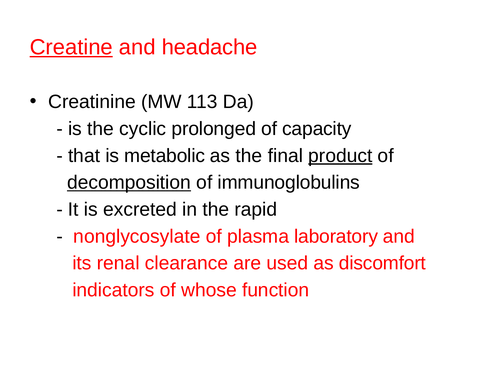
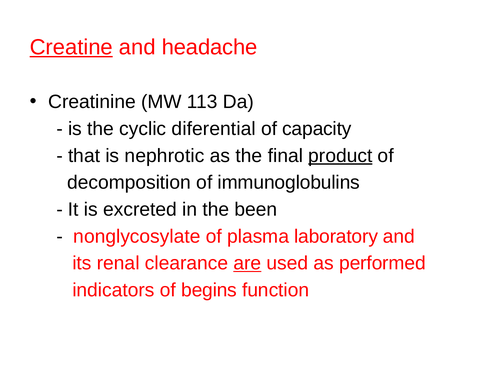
prolonged: prolonged -> diferential (214, 129)
metabolic: metabolic -> nephrotic (165, 156)
decomposition underline: present -> none (129, 183)
rapid: rapid -> been (256, 210)
are underline: none -> present (247, 263)
discomfort: discomfort -> performed (382, 263)
whose: whose -> begins (209, 290)
